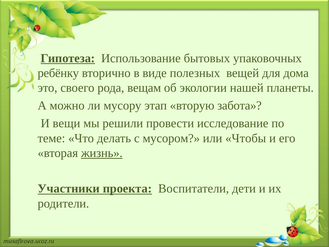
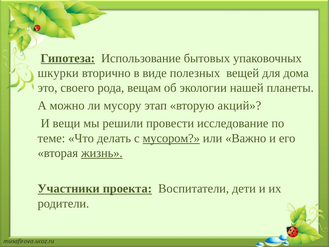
ребёнку: ребёнку -> шкурки (58, 73)
забота: забота -> акций (239, 106)
мусором underline: none -> present (171, 138)
Чтобы: Чтобы -> Важно (246, 138)
